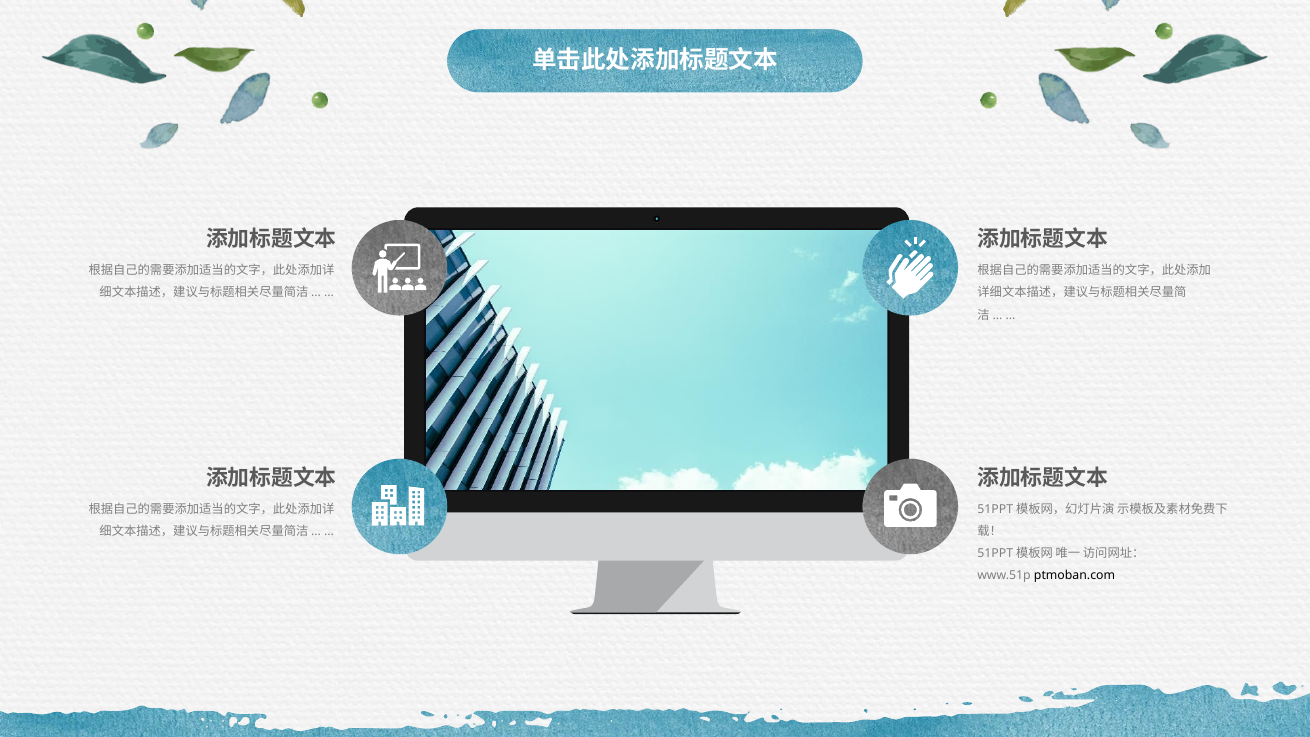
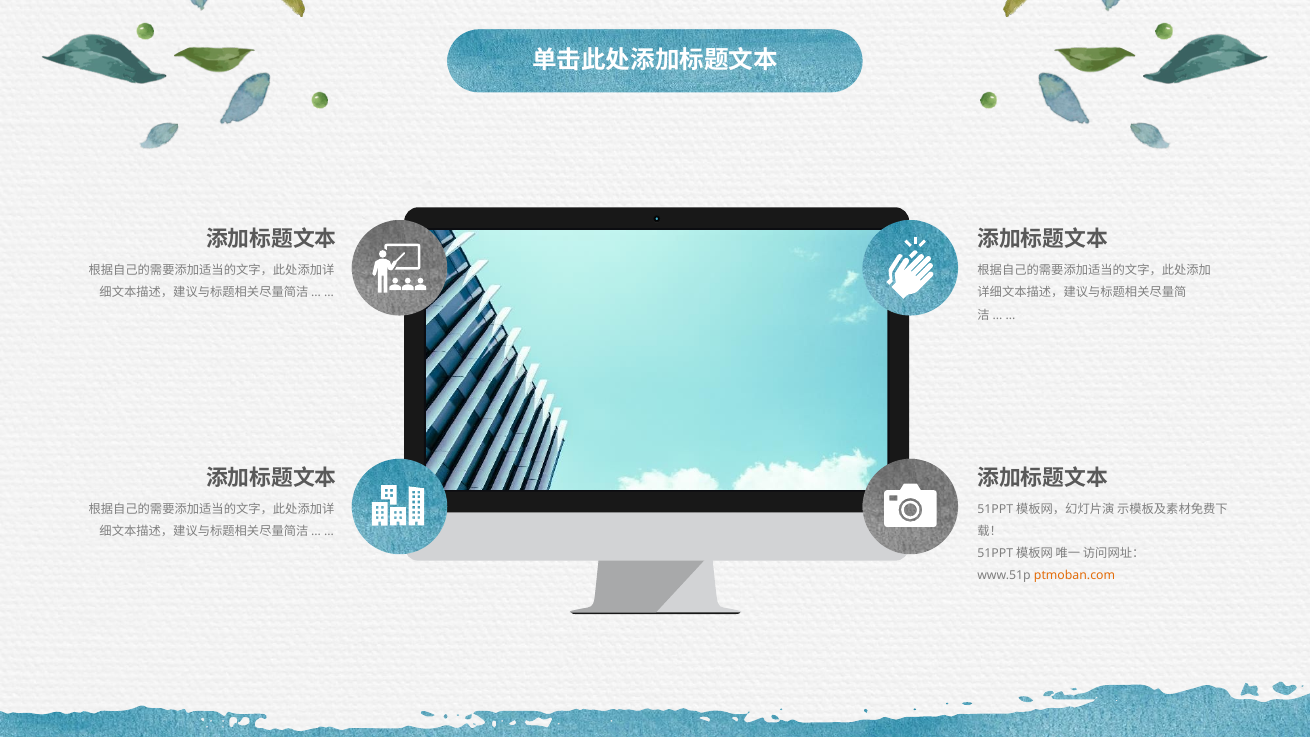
ptmoban.com colour: black -> orange (1075, 576)
